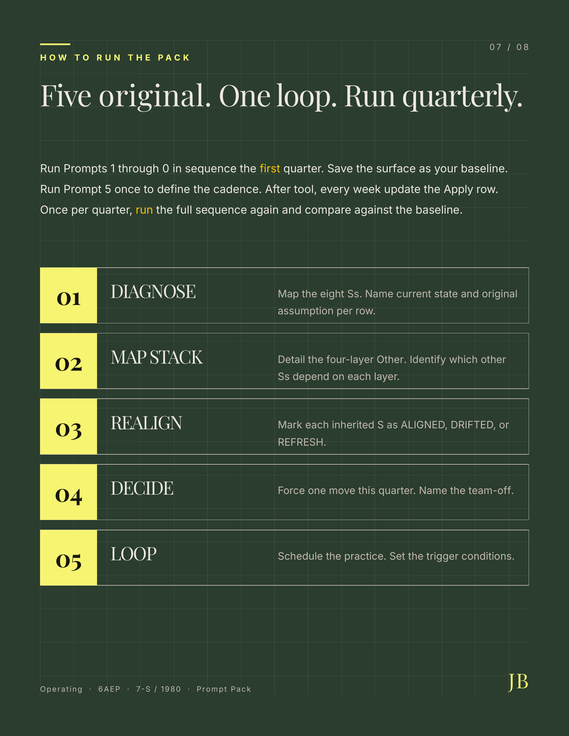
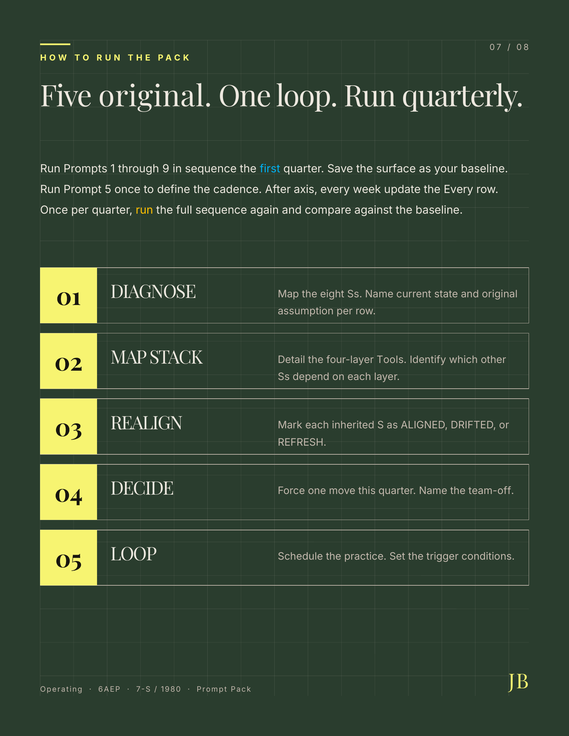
0: 0 -> 9 (166, 169)
first colour: yellow -> light blue (270, 169)
tool: tool -> axis (306, 190)
the Apply: Apply -> Every (459, 190)
four-layer Other: Other -> Tools (392, 360)
